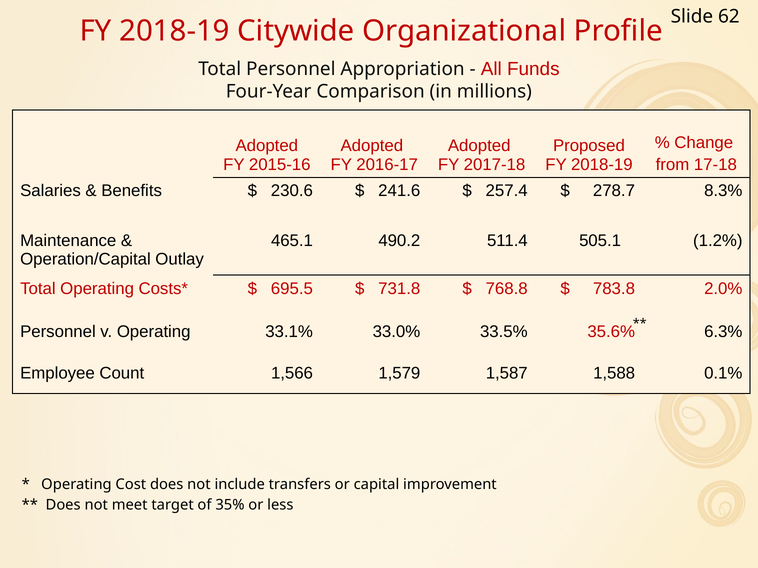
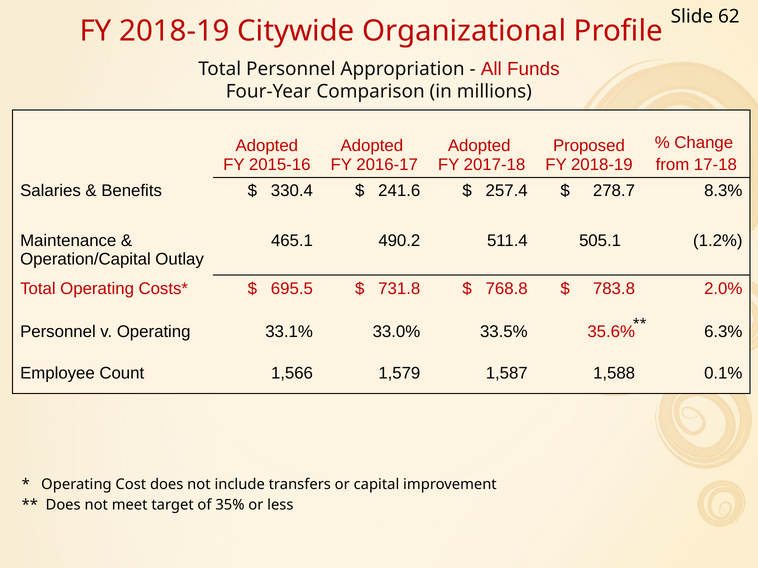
230.6: 230.6 -> 330.4 (292, 191)
